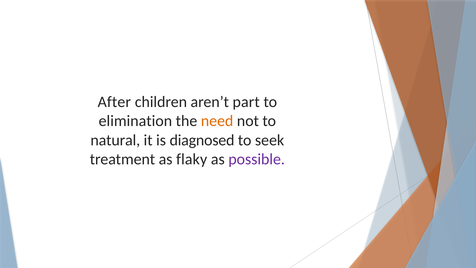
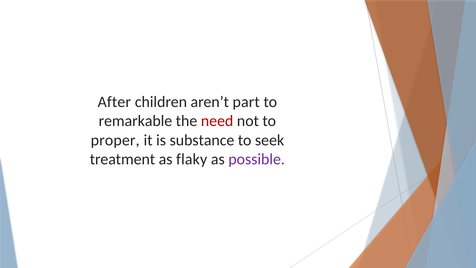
elimination: elimination -> remarkable (135, 121)
need colour: orange -> red (217, 121)
natural: natural -> proper (115, 140)
diagnosed: diagnosed -> substance (202, 140)
